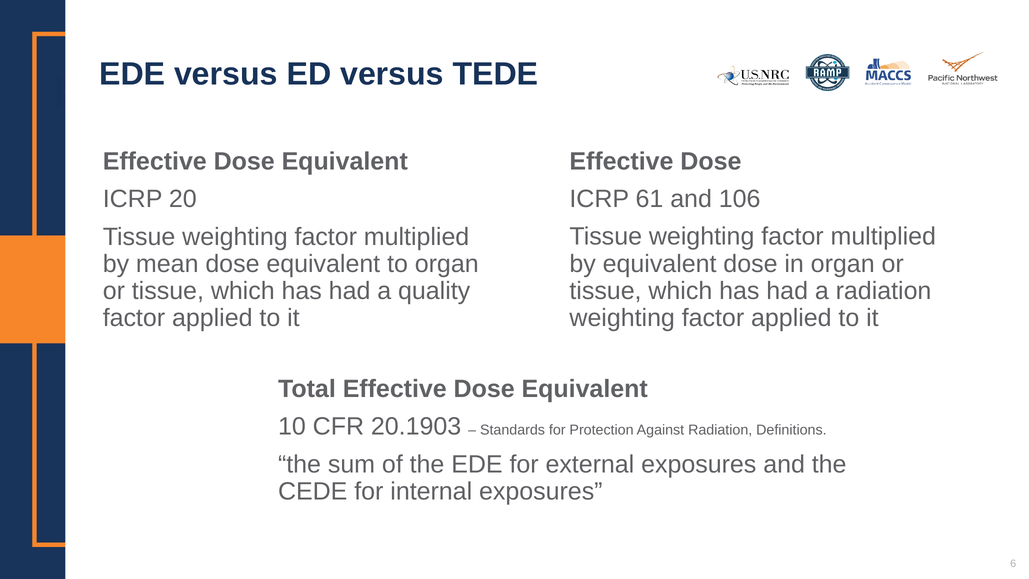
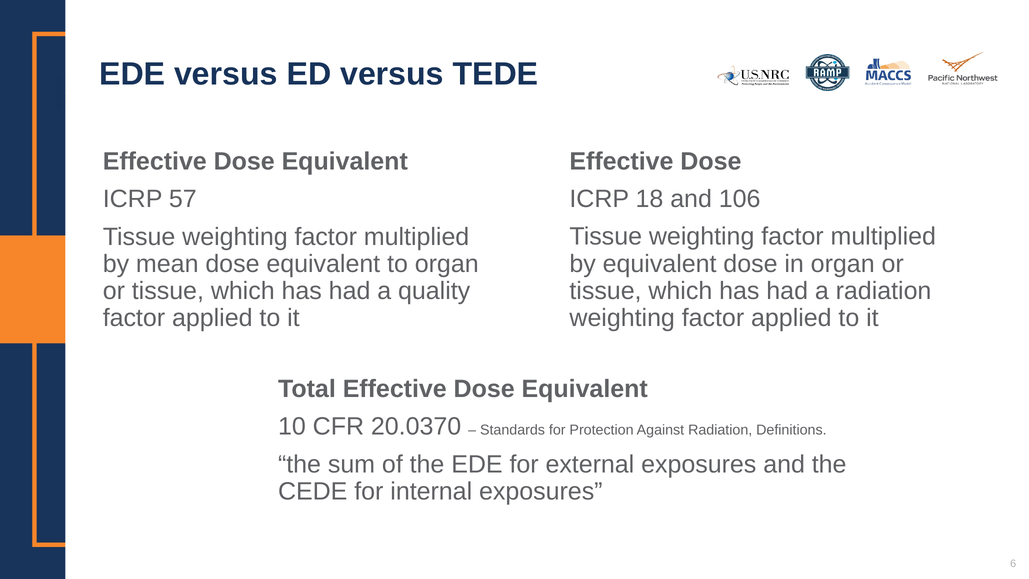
20: 20 -> 57 (183, 199)
61: 61 -> 18 (649, 199)
20.1903: 20.1903 -> 20.0370 (416, 427)
